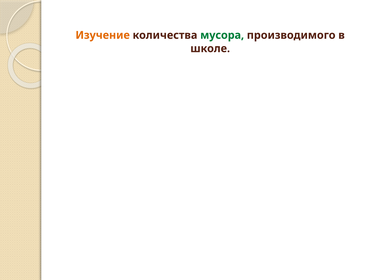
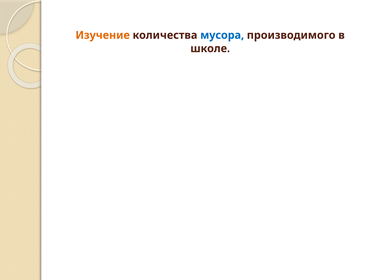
мусора colour: green -> blue (222, 35)
